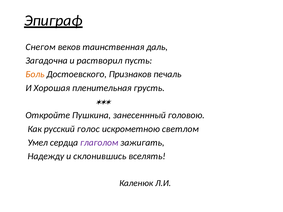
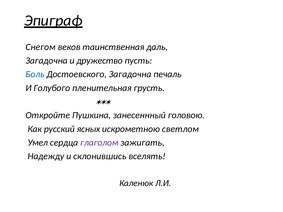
растворил: растворил -> дружество (100, 61)
Боль colour: orange -> blue (35, 74)
Достоевского Признаков: Признаков -> Загадочна (130, 74)
Хорошая: Хорошая -> Голубого (52, 88)
голос: голос -> ясных (88, 129)
